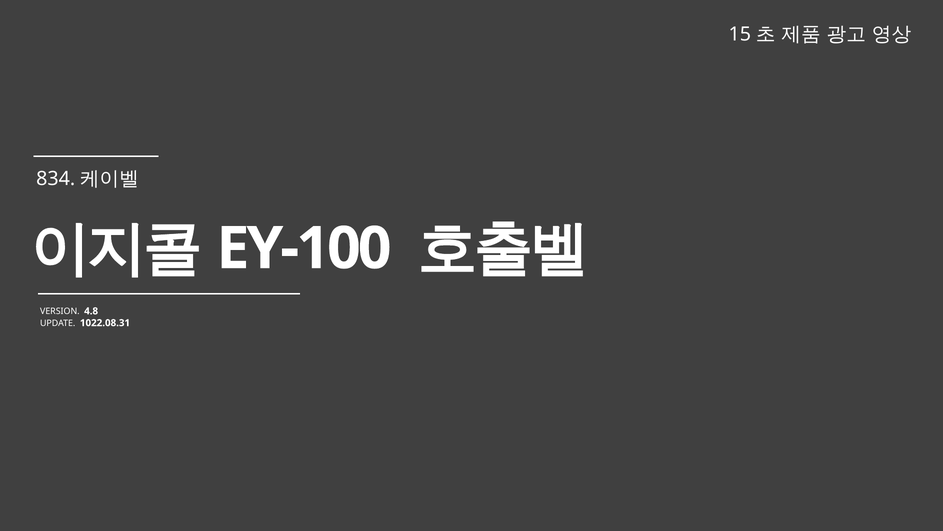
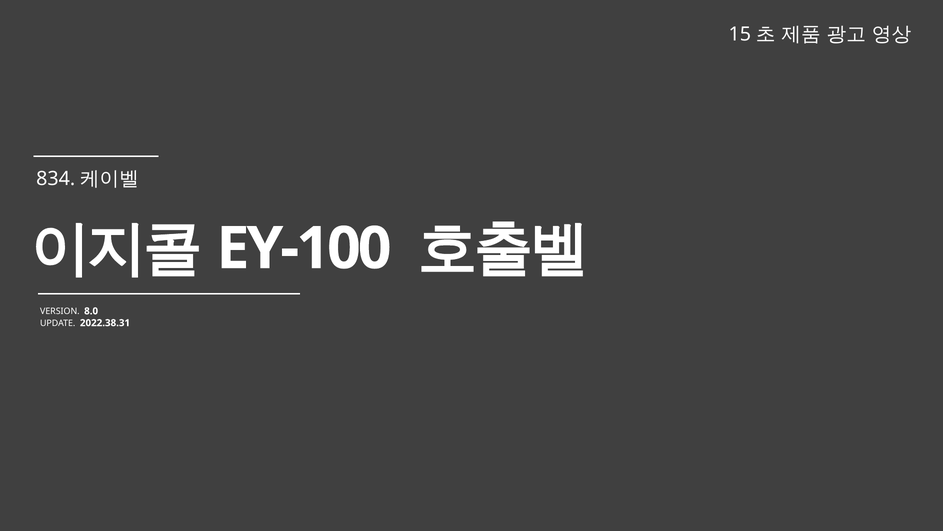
4.8: 4.8 -> 8.0 (91, 311)
1022.08.31: 1022.08.31 -> 2022.38.31 (105, 323)
